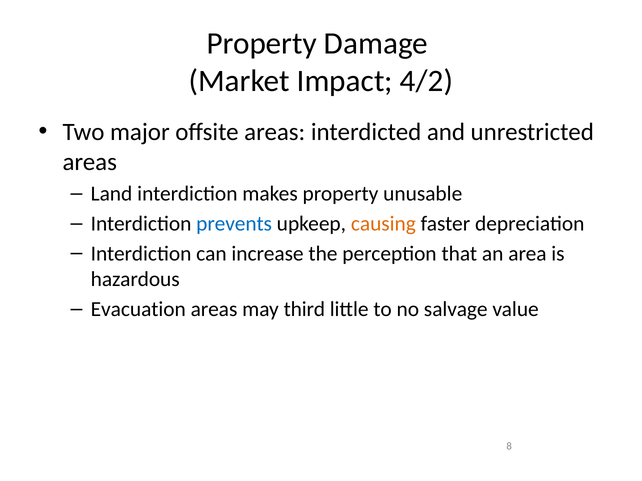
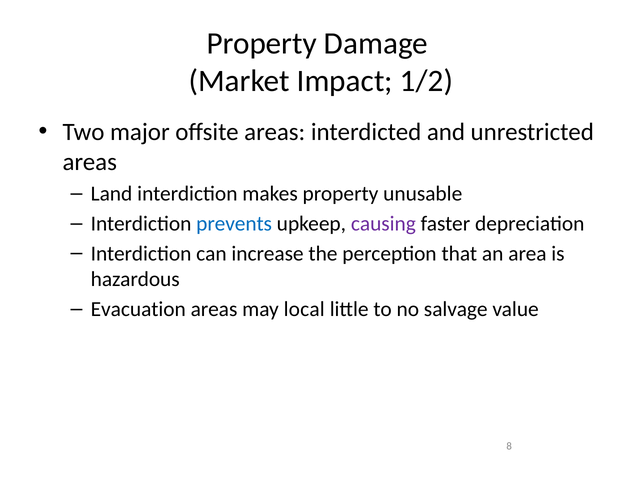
4/2: 4/2 -> 1/2 (426, 81)
causing colour: orange -> purple (383, 224)
third: third -> local (304, 310)
